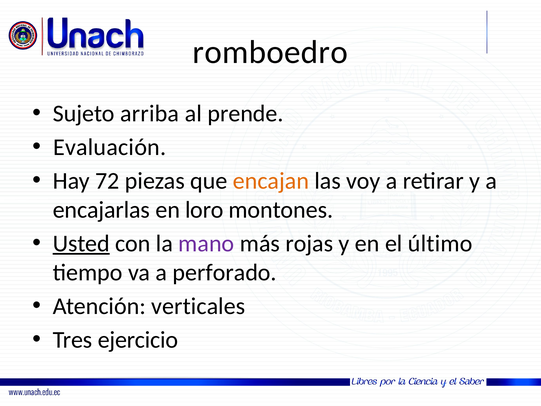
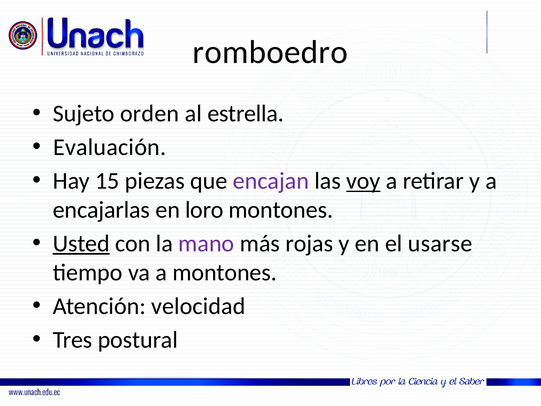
arriba: arriba -> orden (150, 113)
prende: prende -> estrella (246, 113)
72: 72 -> 15 (107, 181)
encajan colour: orange -> purple (271, 181)
voy underline: none -> present (363, 181)
último: último -> usarse (440, 243)
a perforado: perforado -> montones (225, 272)
verticales: verticales -> velocidad (198, 306)
ejercicio: ejercicio -> postural (138, 340)
